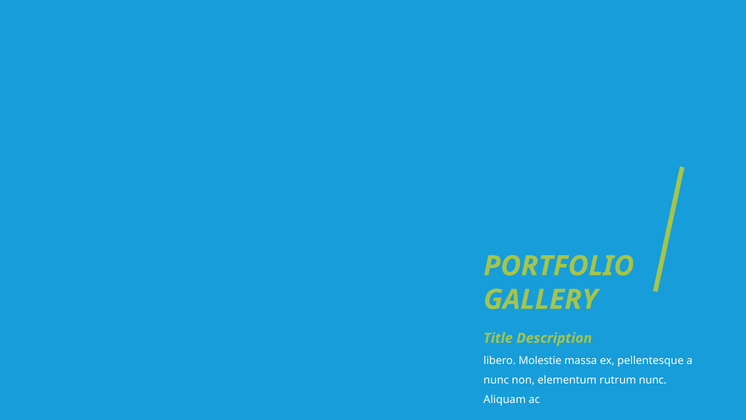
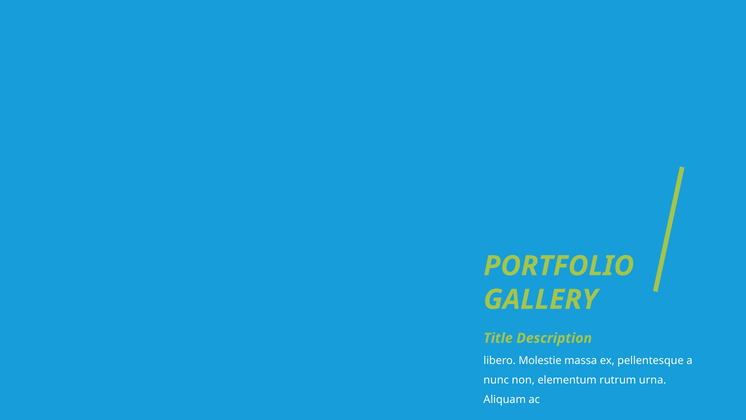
rutrum nunc: nunc -> urna (653, 380)
